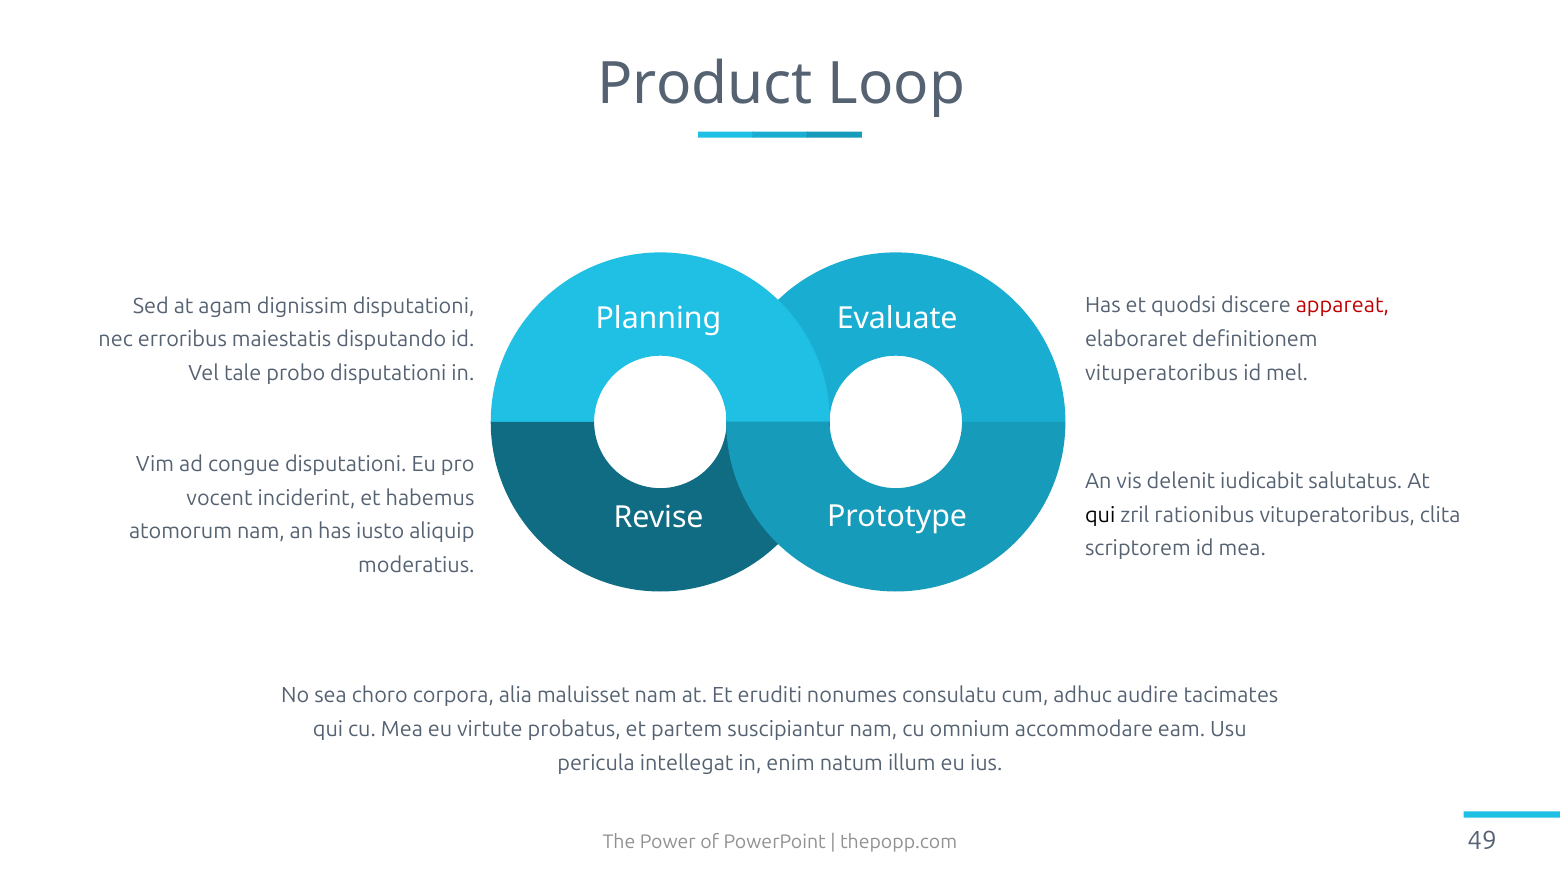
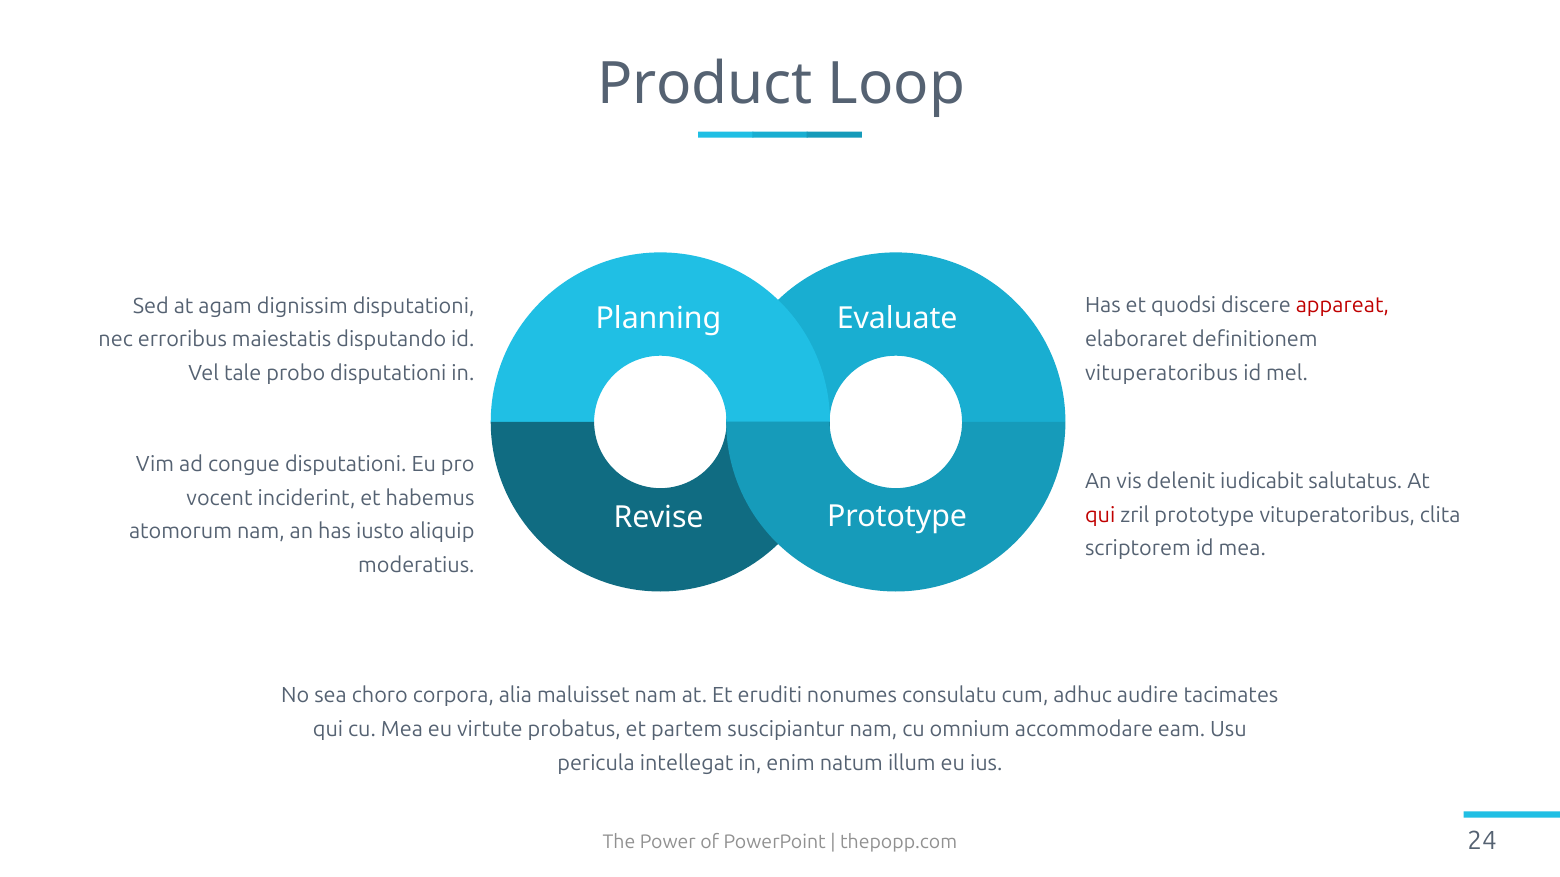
qui colour: black -> red (1100, 515)
zril rationibus: rationibus -> prototype (1204, 515)
49: 49 -> 24 (1482, 842)
